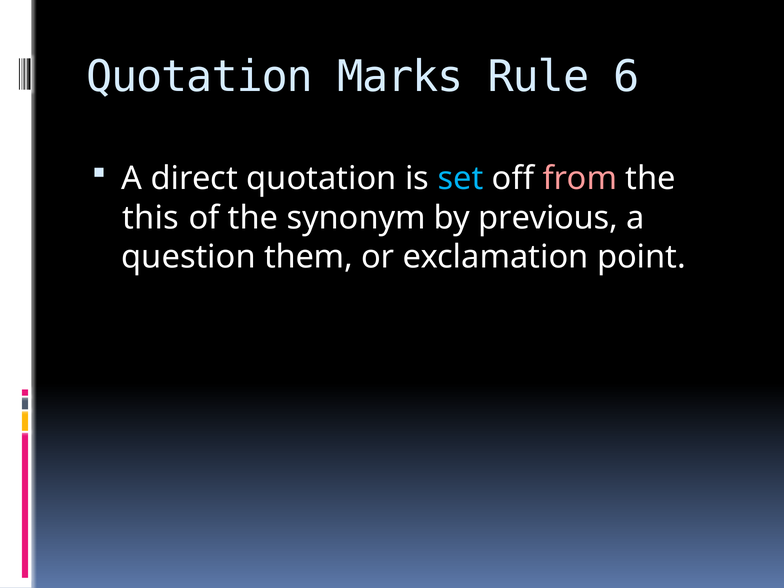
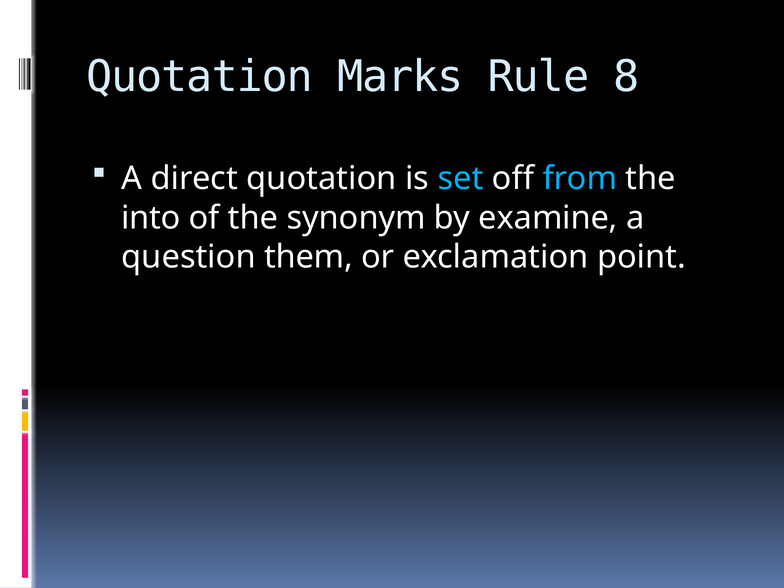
6: 6 -> 8 (626, 77)
from colour: pink -> light blue (580, 179)
this: this -> into (151, 218)
previous: previous -> examine (548, 218)
